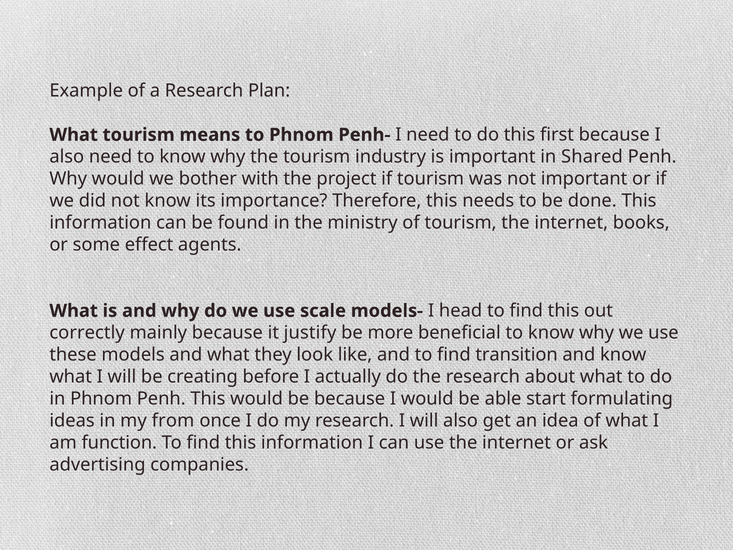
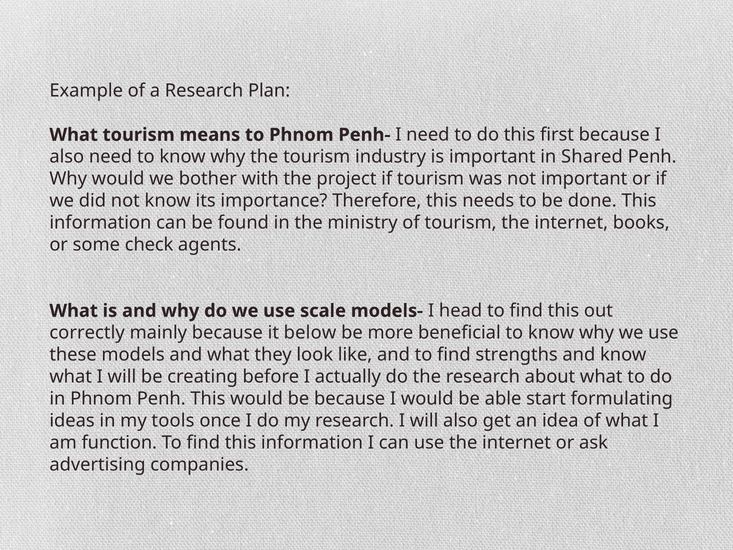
effect: effect -> check (149, 245)
justify: justify -> below (310, 333)
transition: transition -> strengths (517, 355)
from: from -> tools (173, 421)
